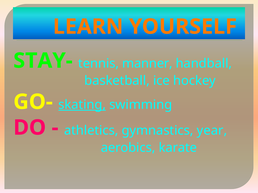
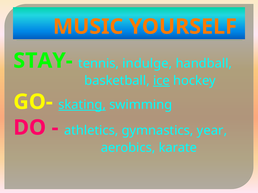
LEARN: LEARN -> MUSIC (88, 27)
manner: manner -> indulge (147, 64)
ice underline: none -> present (161, 81)
